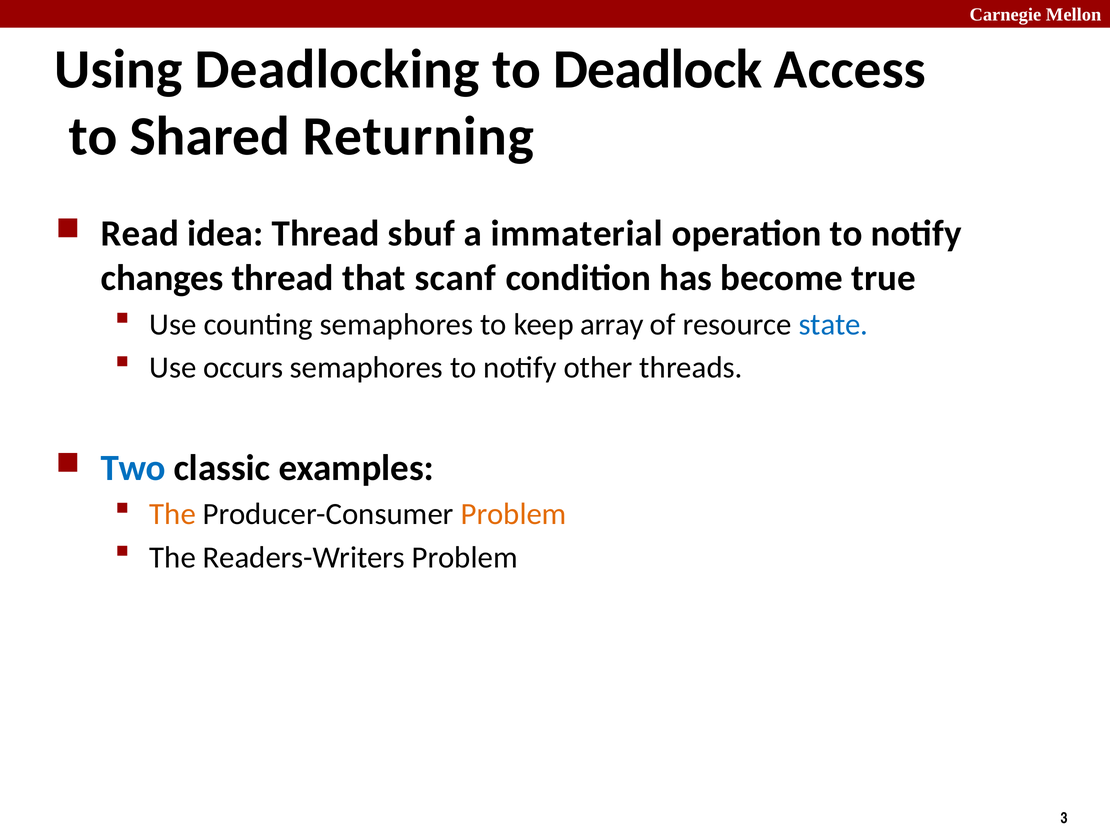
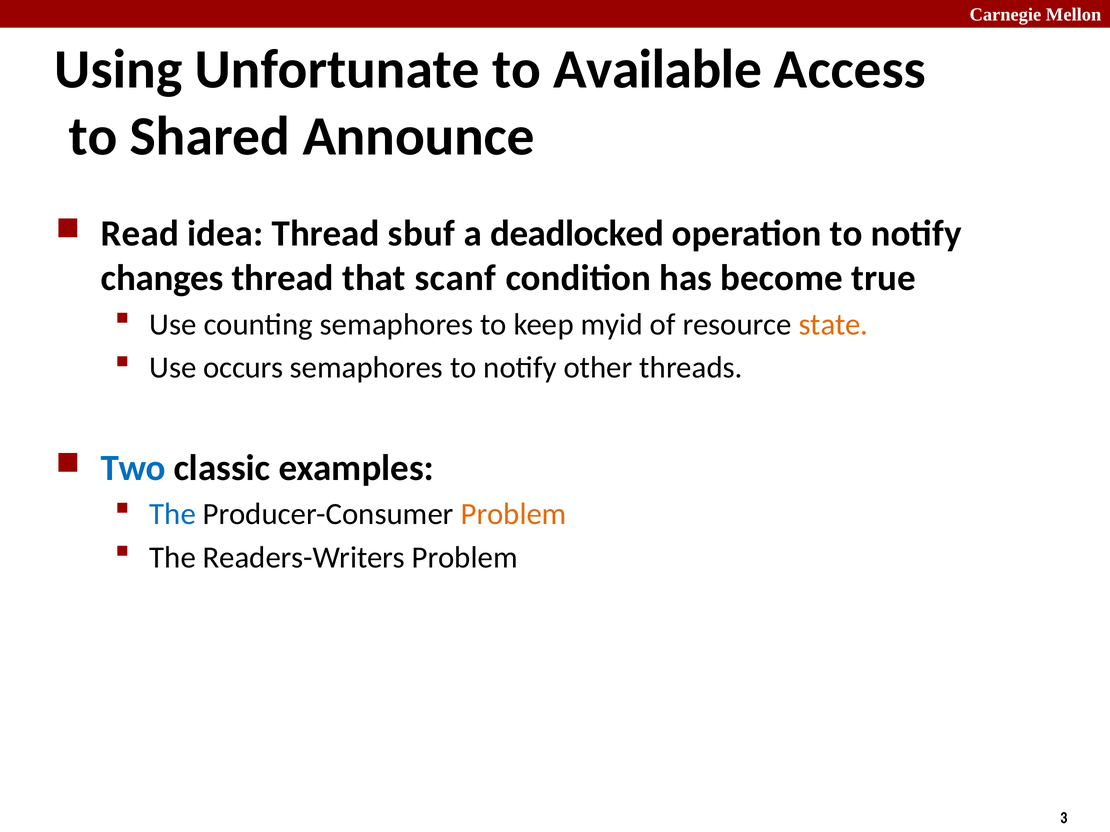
Deadlocking: Deadlocking -> Unfortunate (337, 70)
Deadlock: Deadlock -> Available (658, 70)
Returning: Returning -> Announce (419, 136)
immaterial: immaterial -> deadlocked (577, 234)
array: array -> myid (612, 325)
state colour: blue -> orange (833, 325)
The colour: orange -> blue (173, 515)
